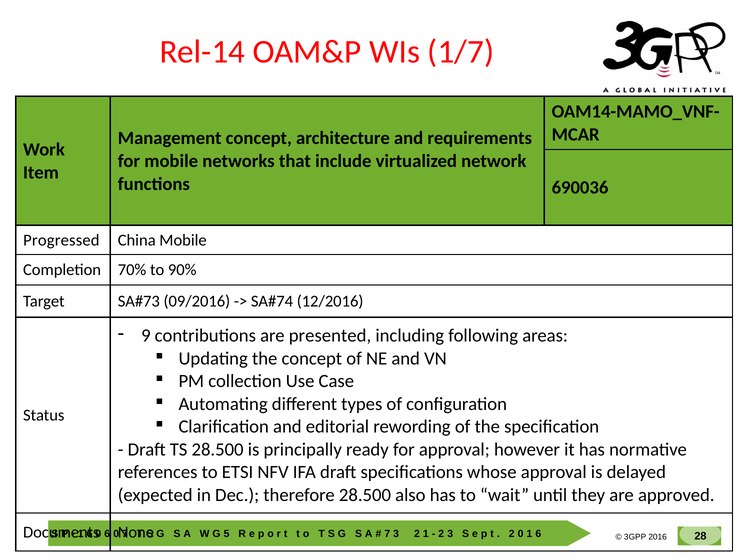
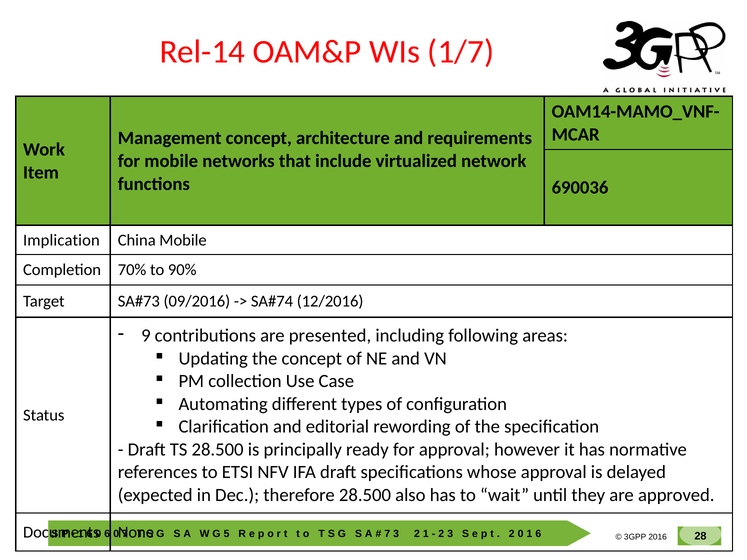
Progressed: Progressed -> Implication (61, 240)
